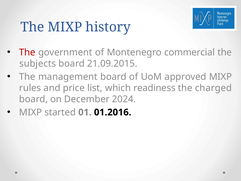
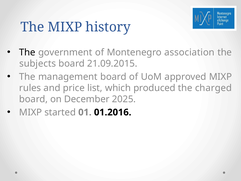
The colour: red -> black (27, 52)
commercial: commercial -> association (189, 52)
readiness: readiness -> produced (154, 88)
2024: 2024 -> 2025 (124, 99)
